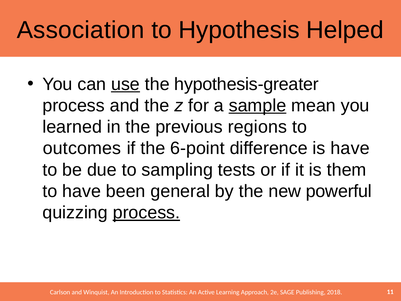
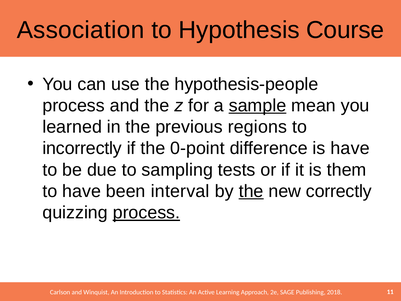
Helped: Helped -> Course (345, 30)
use underline: present -> none (126, 84)
hypothesis-greater: hypothesis-greater -> hypothesis-people (246, 84)
outcomes: outcomes -> incorrectly (82, 148)
6-point: 6-point -> 0-point (198, 148)
general: general -> interval (180, 191)
the underline: none -> present (251, 191)
powerful: powerful -> correctly (339, 191)
